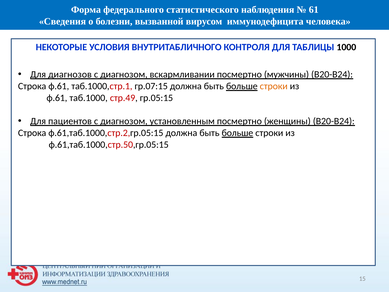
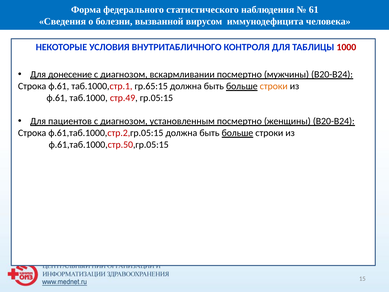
1000 colour: black -> red (346, 47)
диагнозов: диагнозов -> донесение (70, 74)
гр.07:15: гр.07:15 -> гр.65:15 (151, 86)
